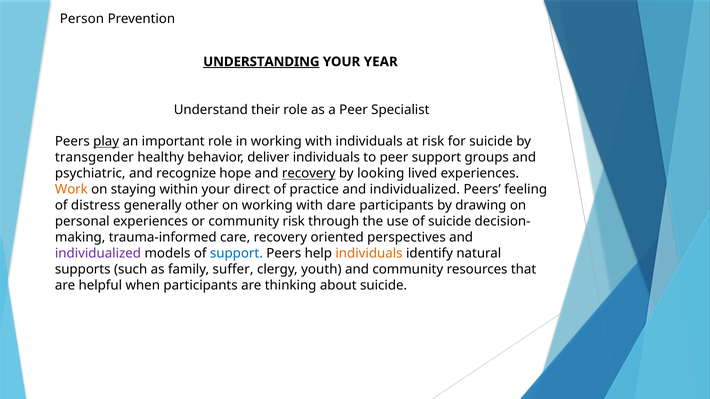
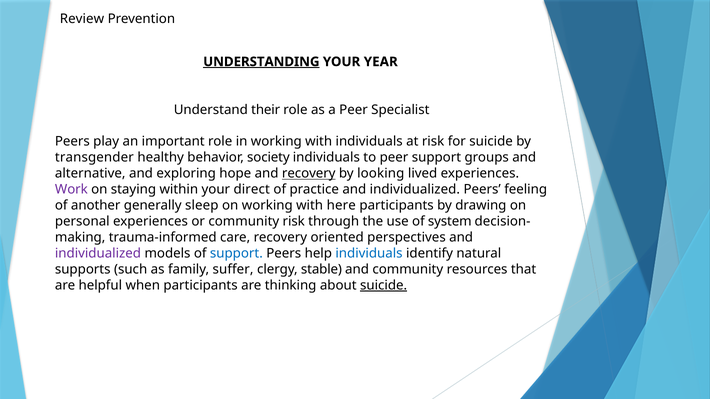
Person: Person -> Review (82, 19)
play underline: present -> none (106, 142)
deliver: deliver -> society (268, 158)
psychiatric: psychiatric -> alternative (90, 174)
recognize: recognize -> exploring (186, 174)
Work colour: orange -> purple (71, 190)
distress: distress -> another (96, 206)
other: other -> sleep (202, 206)
dare: dare -> here (341, 206)
of suicide: suicide -> system (450, 222)
individuals colour: orange -> blue (369, 254)
youth: youth -> stable (321, 269)
suicide underline: none -> present (384, 285)
